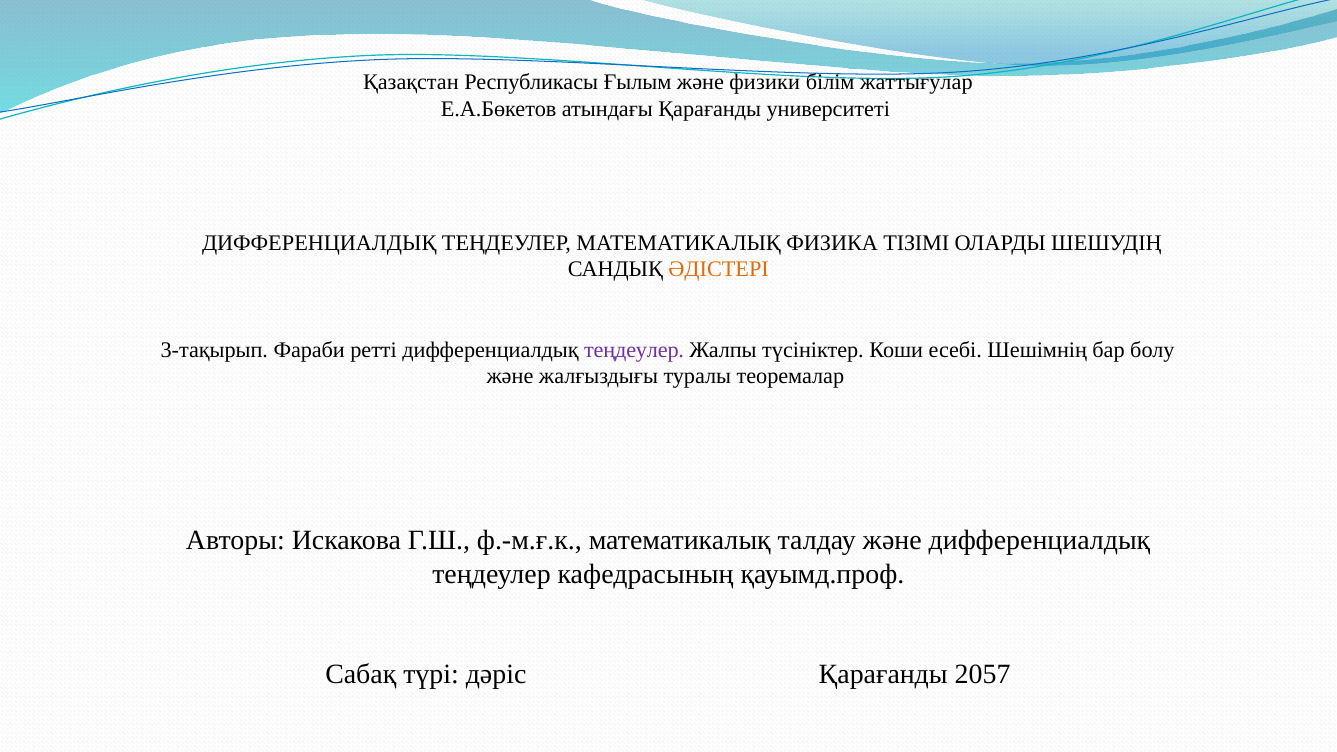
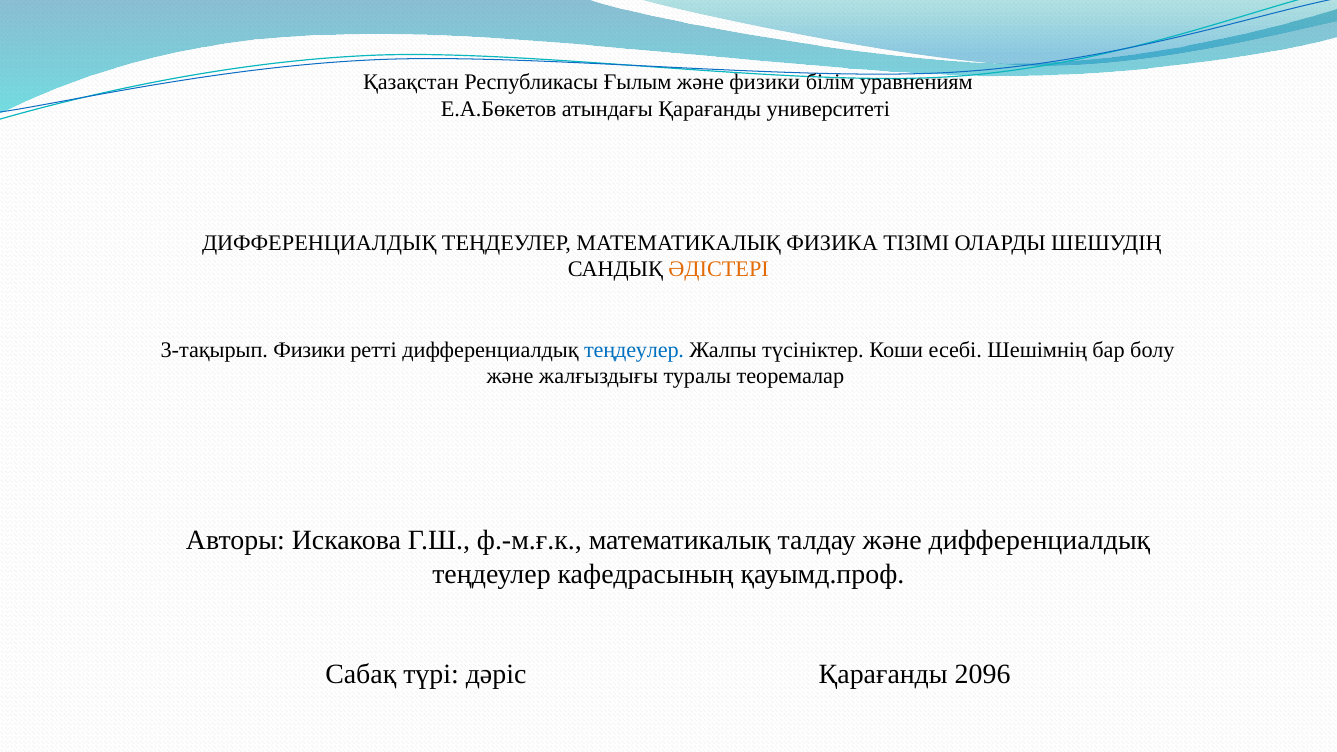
жаттығулар: жаттығулар -> уравнениям (916, 83)
3-тақырып Фараби: Фараби -> Физики (309, 350)
теңдеулер colour: purple -> blue (634, 350)
2057: 2057 -> 2096 (983, 674)
